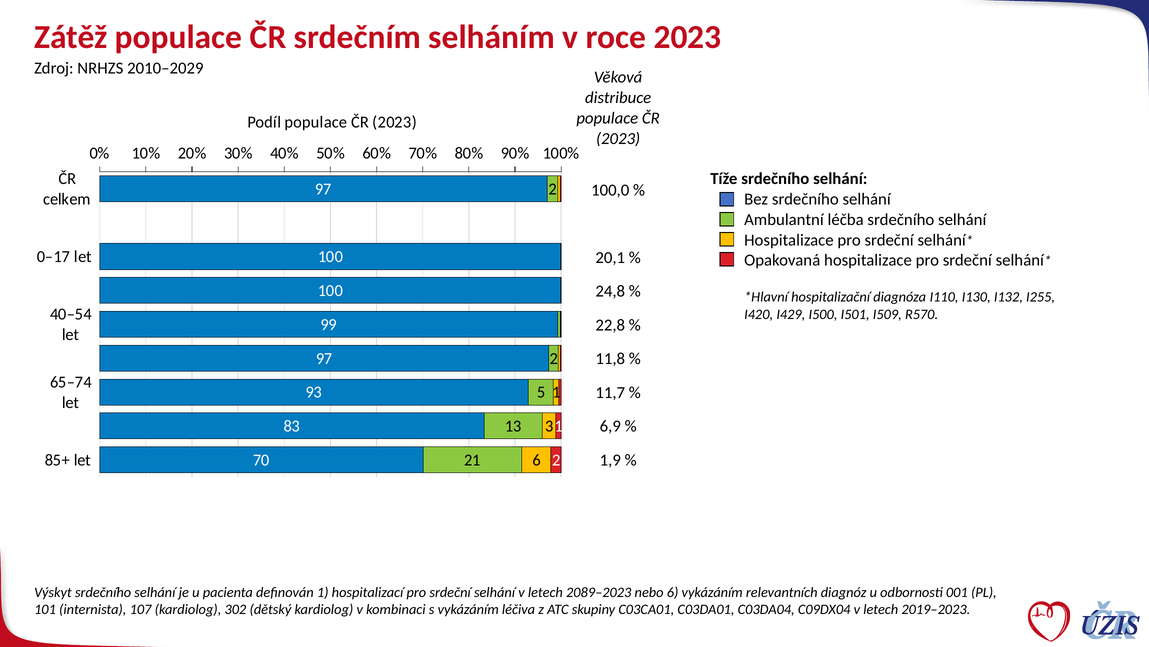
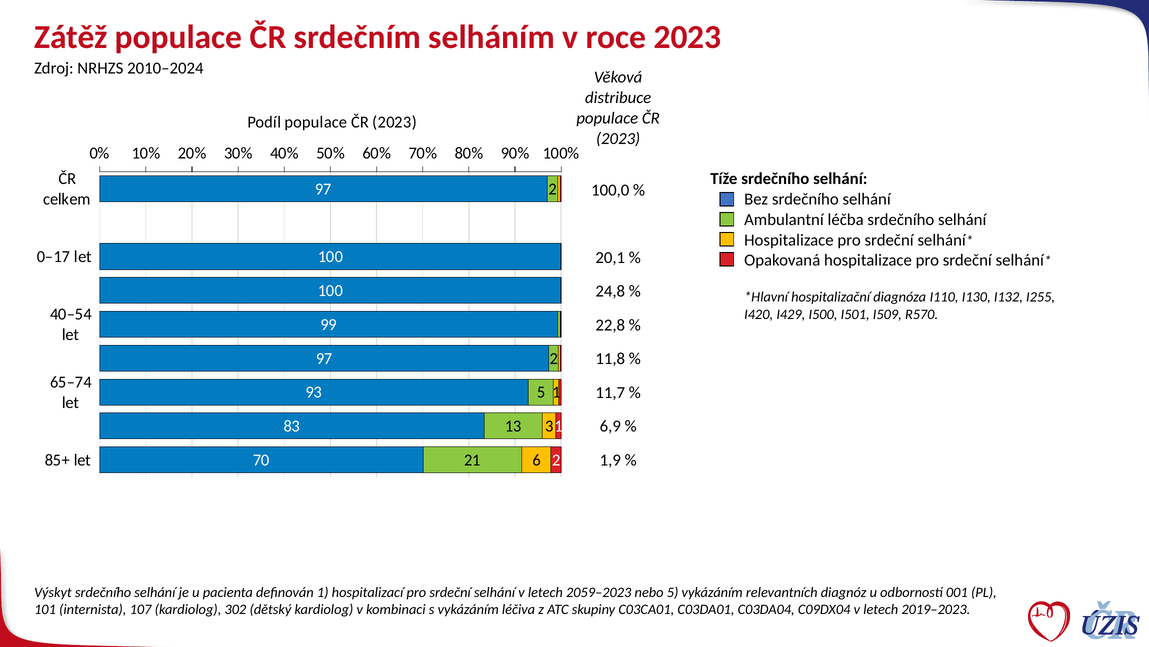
2010–2029: 2010–2029 -> 2010–2024 (165, 68)
2089–2023: 2089–2023 -> 2059–2023 (599, 592)
nebo 6: 6 -> 5 (673, 592)
